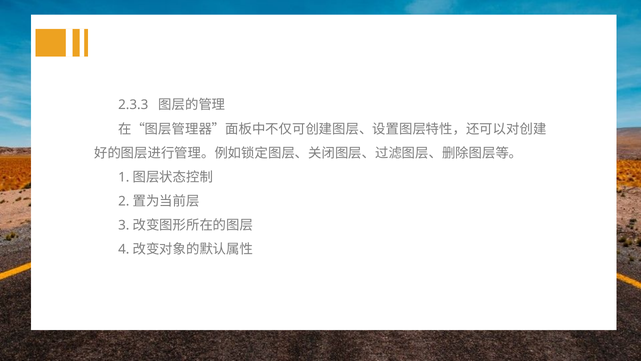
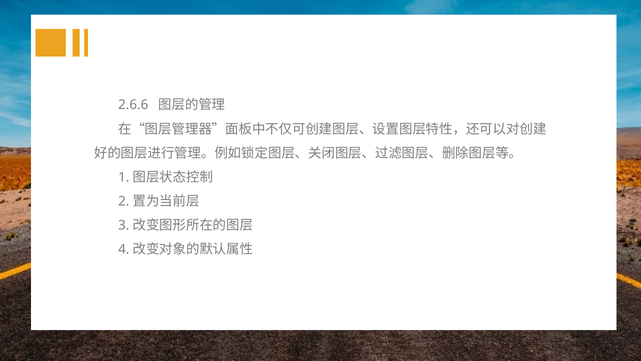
2.3.3: 2.3.3 -> 2.6.6 (133, 105)
